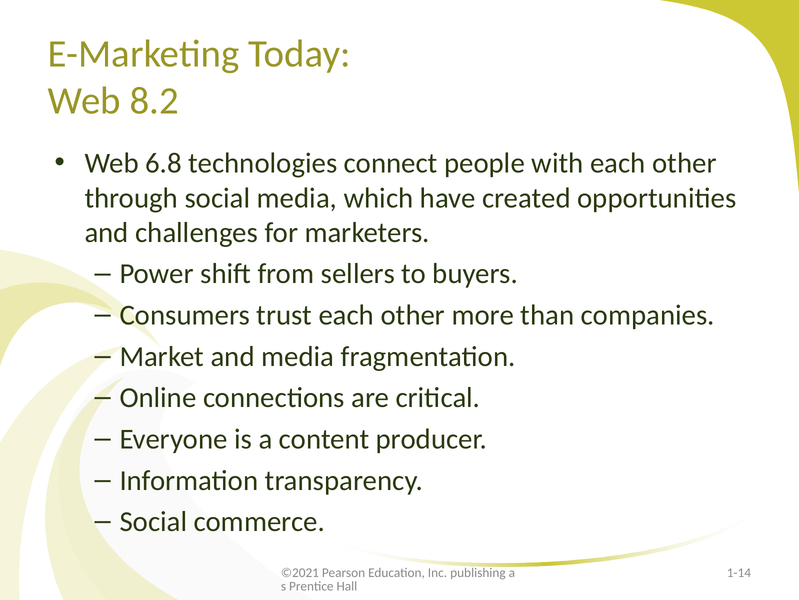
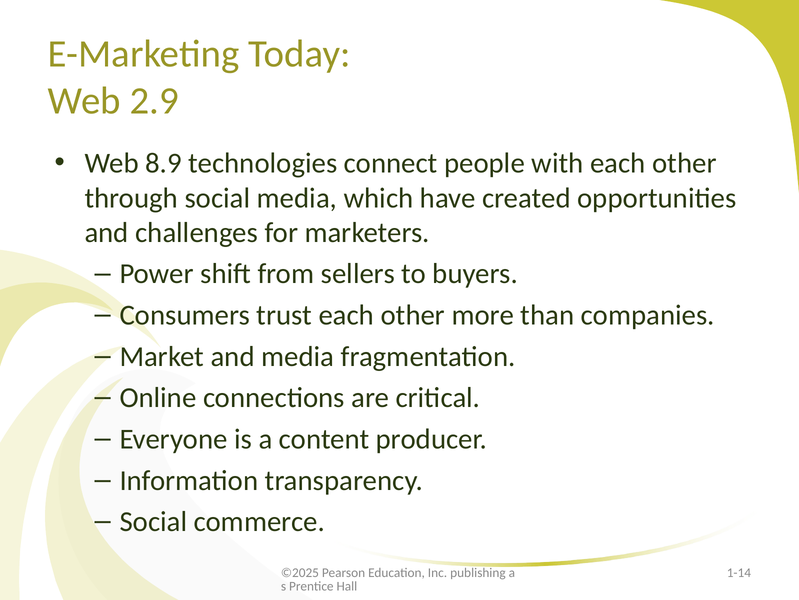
8.2: 8.2 -> 2.9 (154, 101)
6.8: 6.8 -> 8.9 (163, 163)
©2021: ©2021 -> ©2025 (300, 572)
